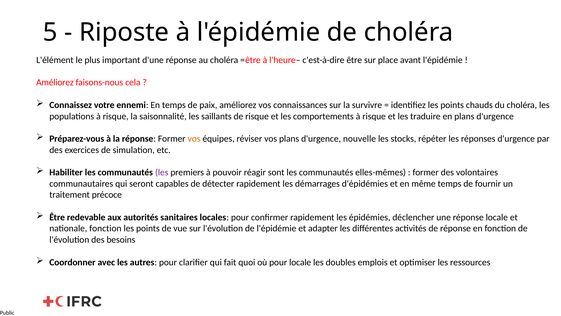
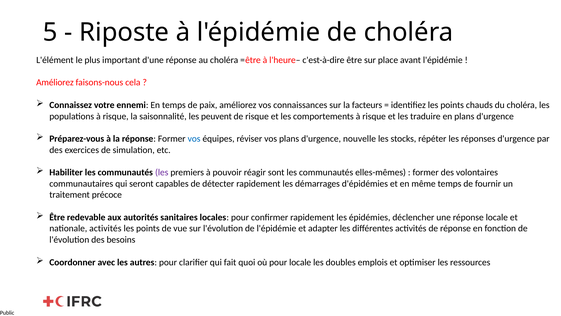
survivre: survivre -> facteurs (367, 105)
saillants: saillants -> peuvent (216, 116)
vos colour: orange -> blue (194, 139)
nationale fonction: fonction -> activités (105, 228)
